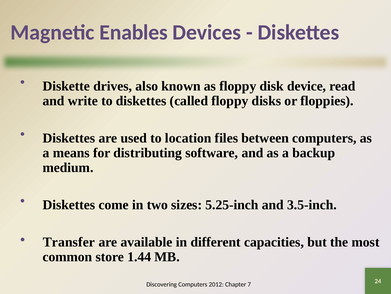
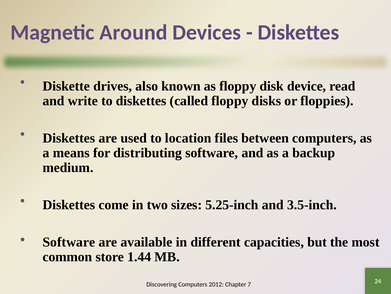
Enables: Enables -> Around (133, 32)
Transfer: Transfer -> Software (69, 242)
